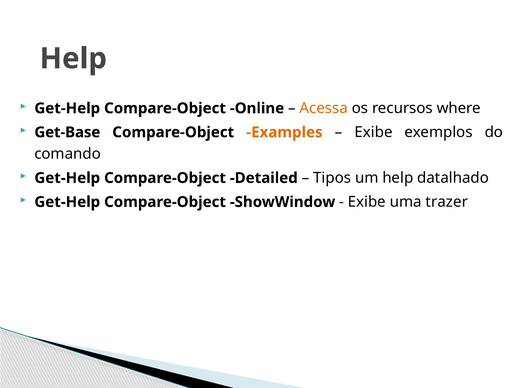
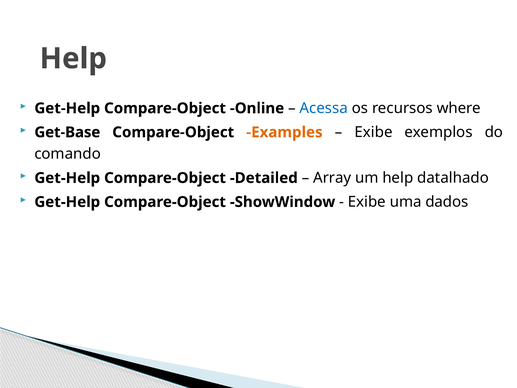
Acessa colour: orange -> blue (324, 108)
Tipos: Tipos -> Array (332, 178)
trazer: trazer -> dados (447, 202)
